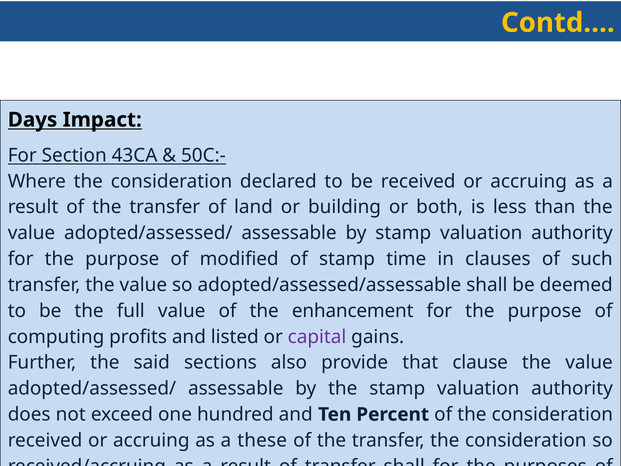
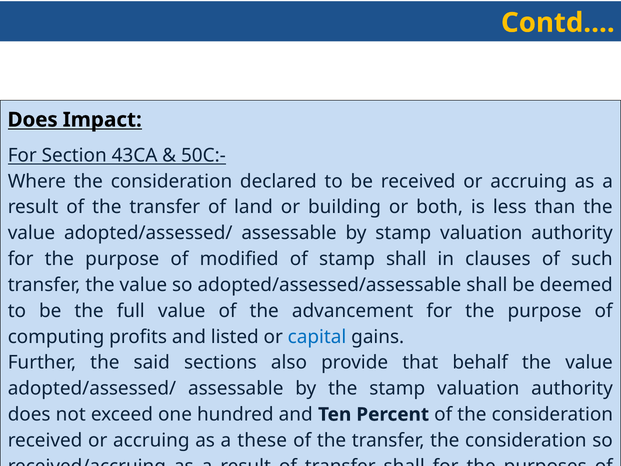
Days: Days -> Does (33, 120)
stamp time: time -> shall (406, 259)
enhancement: enhancement -> advancement (353, 311)
capital colour: purple -> blue (317, 337)
clause: clause -> behalf (480, 362)
